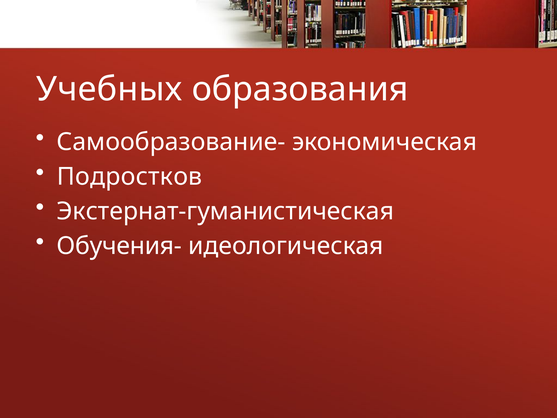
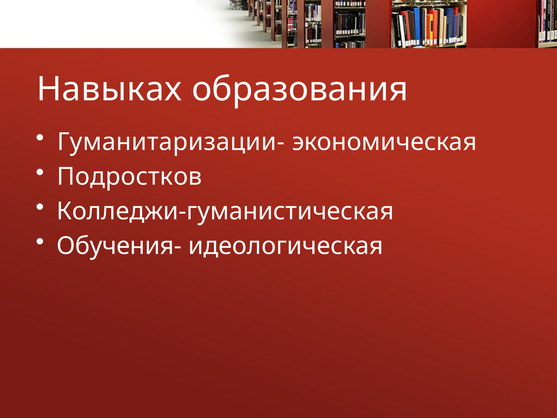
Учебных: Учебных -> Навыках (109, 89)
Самообразование-: Самообразование- -> Гуманитаризации- (171, 142)
Экстернат-гуманистическая: Экстернат-гуманистическая -> Колледжи-гуманистическая (225, 211)
